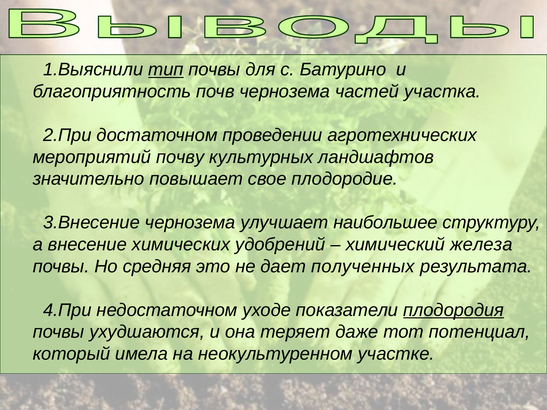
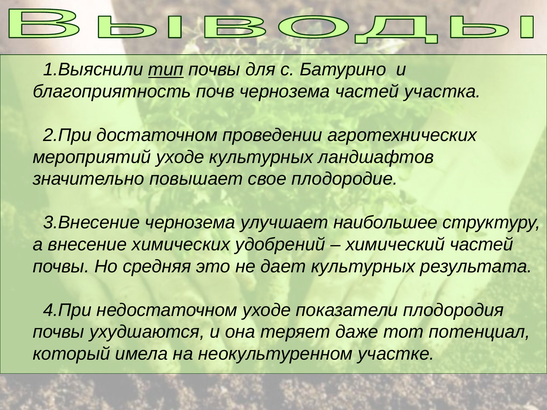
мероприятий почву: почву -> уходе (180, 157)
химический железа: железа -> частей (482, 245)
дает полученных: полученных -> культурных (363, 267)
плодородия underline: present -> none (454, 310)
